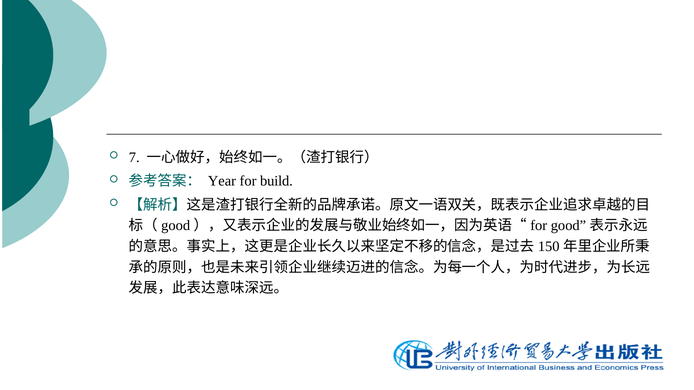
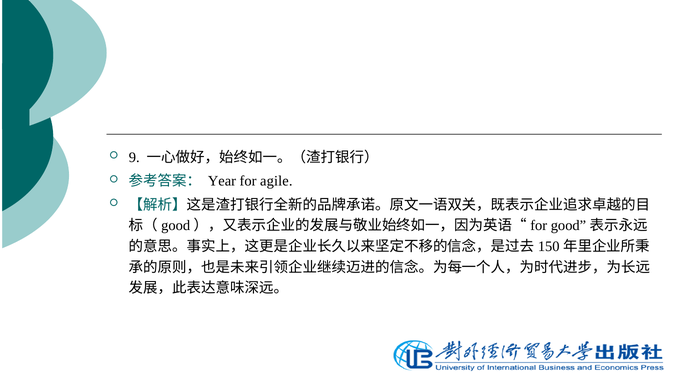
7: 7 -> 9 (134, 158)
build: build -> agile (276, 181)
